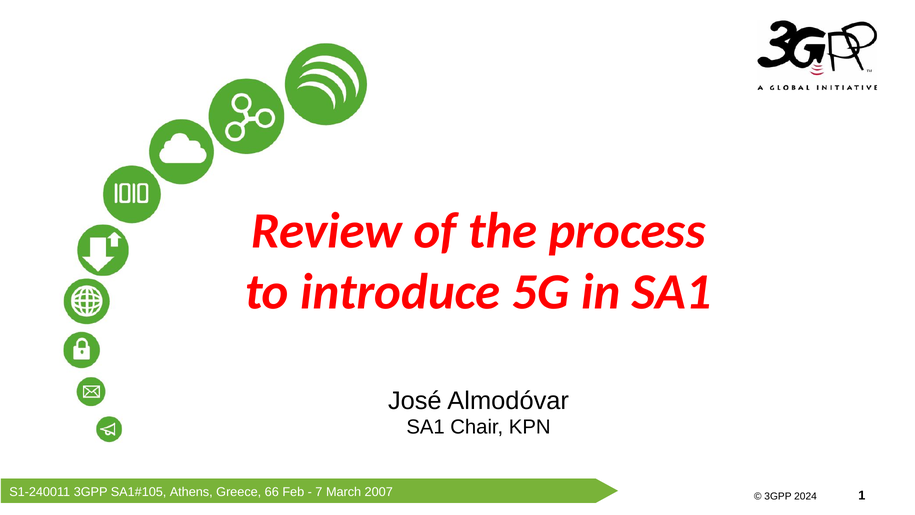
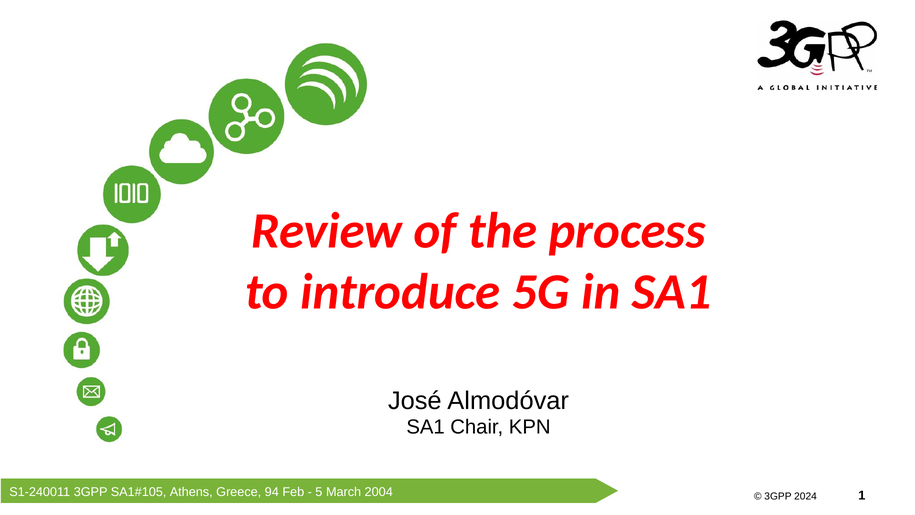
66: 66 -> 94 (272, 492)
7: 7 -> 5 (319, 492)
2007: 2007 -> 2004 (379, 492)
